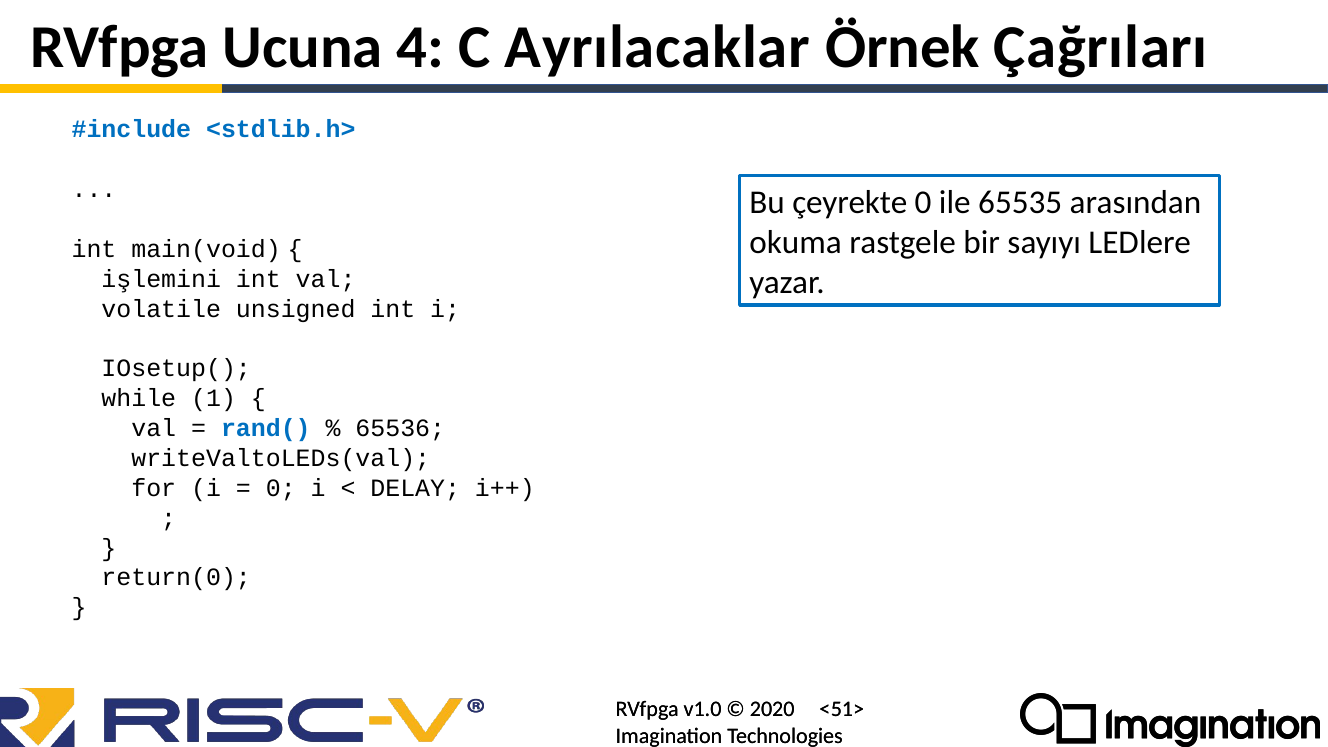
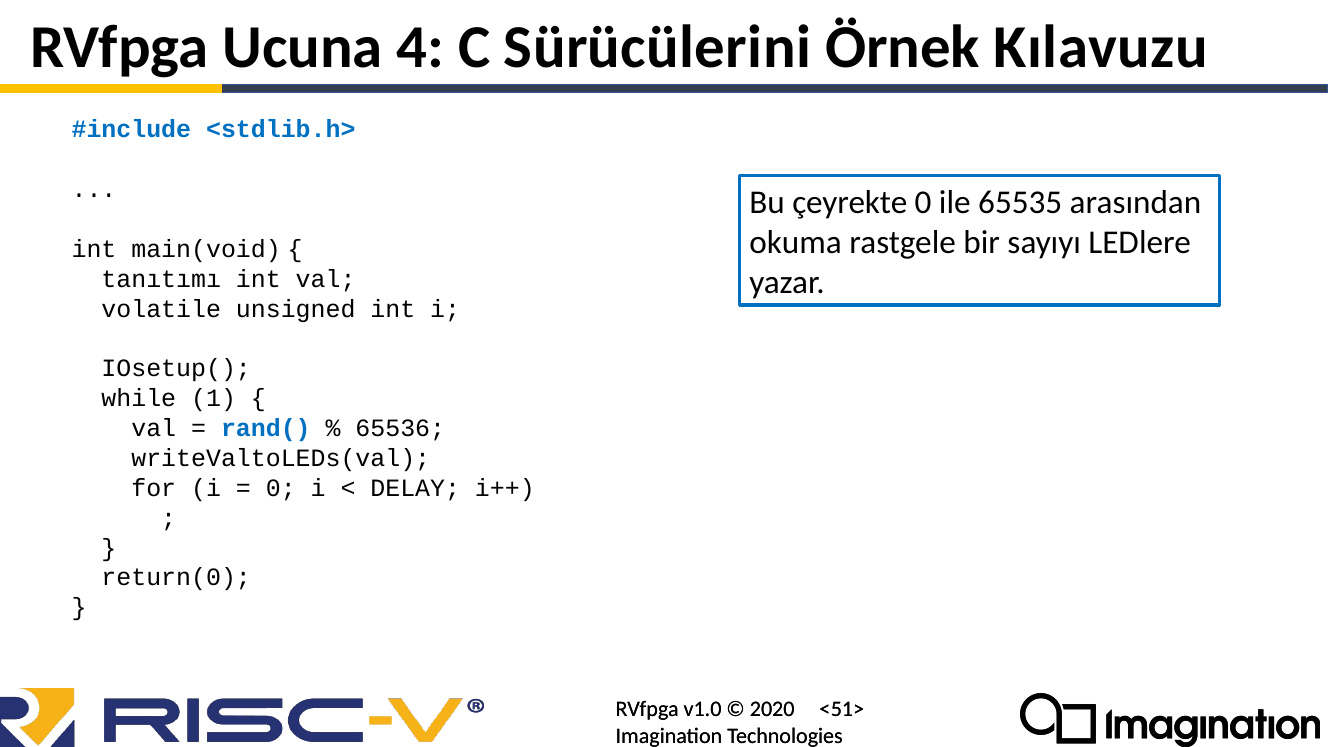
Ayrılacaklar: Ayrılacaklar -> Sürücülerini (657, 47)
Çağrıları: Çağrıları -> Kılavuzu (1101, 47)
işlemini: işlemini -> tanıtımı (161, 279)
